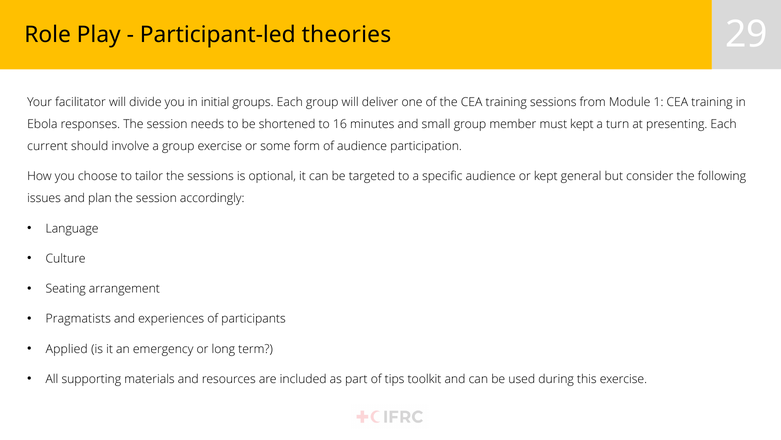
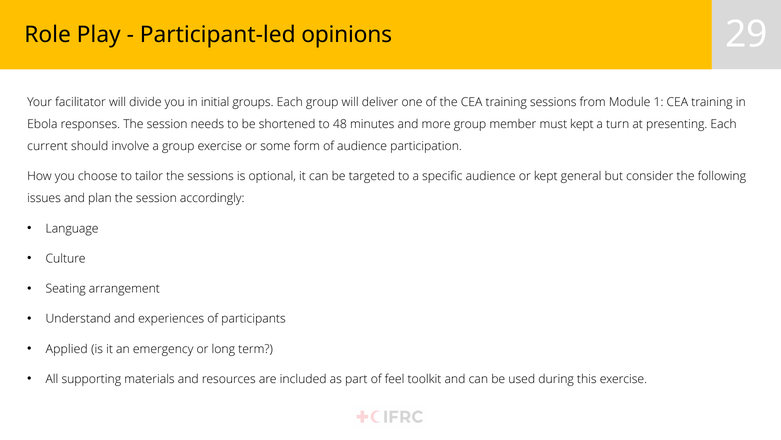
theories: theories -> opinions (347, 34)
16: 16 -> 48 (340, 124)
small: small -> more (436, 124)
Pragmatists: Pragmatists -> Understand (78, 318)
tips: tips -> feel (395, 379)
